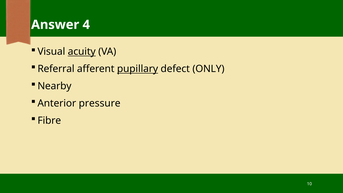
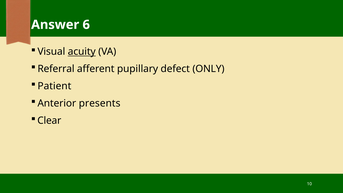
4: 4 -> 6 (86, 25)
pupillary underline: present -> none (138, 69)
Nearby: Nearby -> Patient (54, 86)
pressure: pressure -> presents (100, 103)
Fibre: Fibre -> Clear (49, 121)
